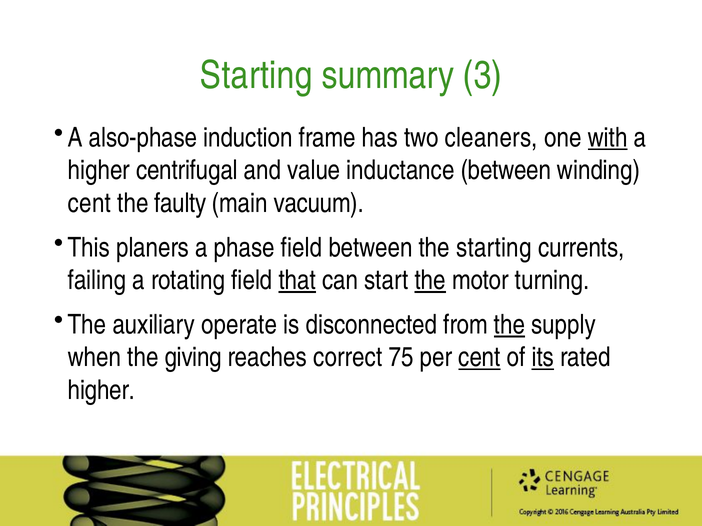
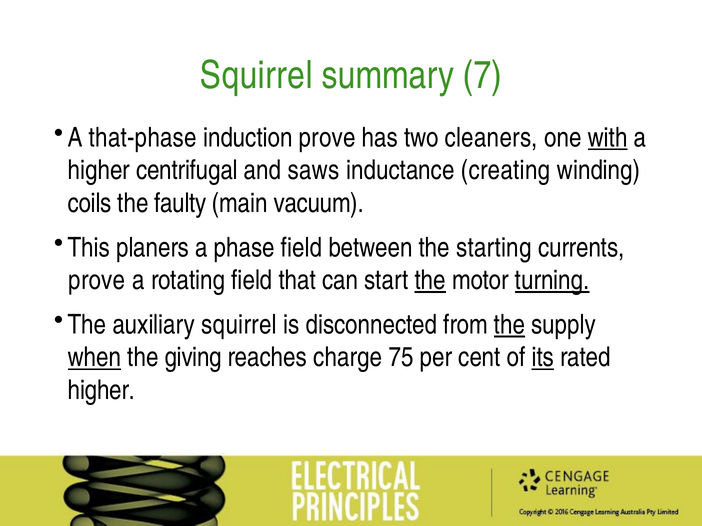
Starting: Starting -> Squirrel (256, 75)
3: 3 -> 7 (482, 75)
also-phase: also-phase -> that-phase (143, 138)
induction frame: frame -> prove (327, 138)
value: value -> saws (314, 171)
inductance between: between -> creating (506, 171)
cent: cent -> coils (90, 203)
failing: failing -> prove (97, 281)
that underline: present -> none (297, 281)
turning underline: none -> present (552, 281)
auxiliary operate: operate -> squirrel (239, 325)
when underline: none -> present (95, 358)
correct: correct -> charge (348, 358)
cent underline: present -> none (479, 358)
